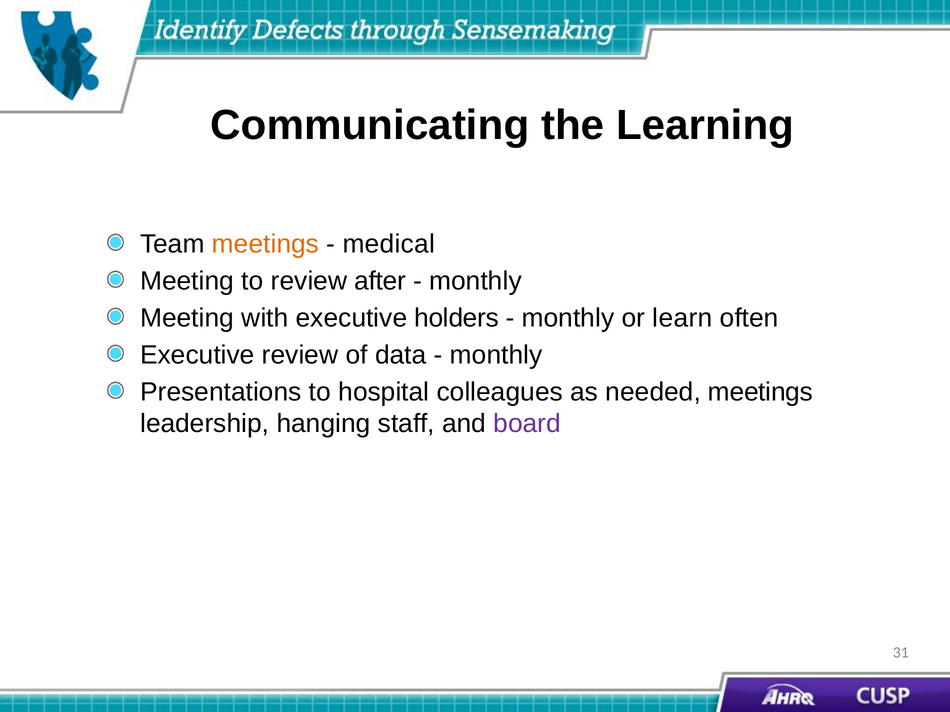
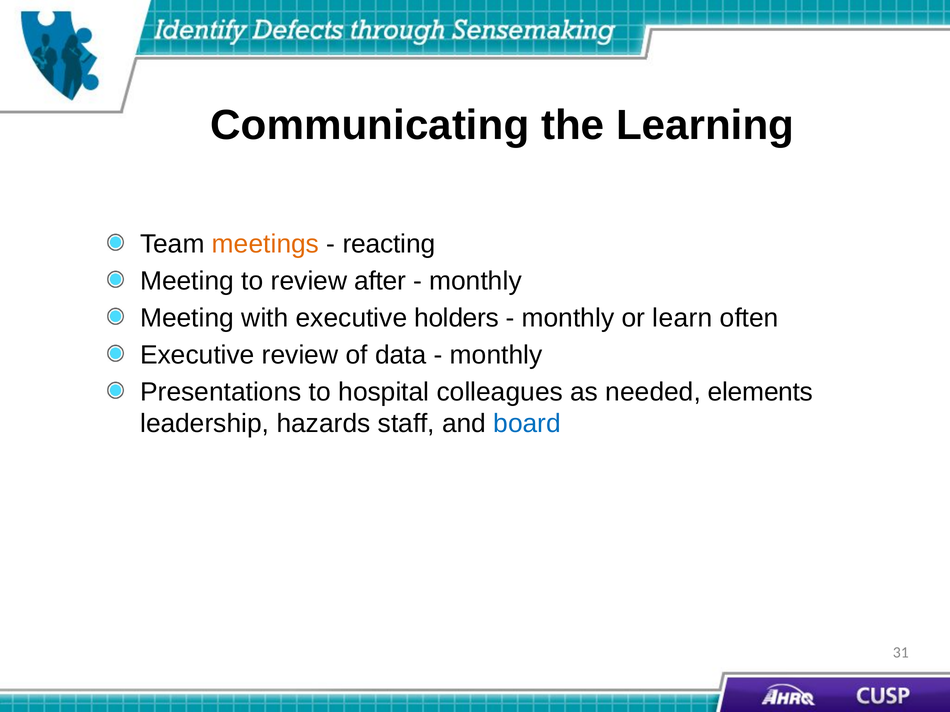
medical: medical -> reacting (389, 244)
needed meetings: meetings -> elements (760, 392)
hanging: hanging -> hazards (324, 424)
board colour: purple -> blue (527, 424)
